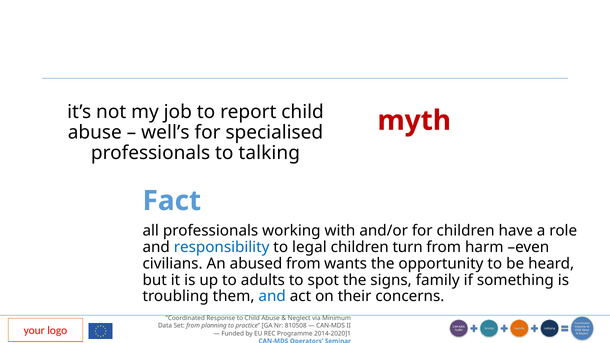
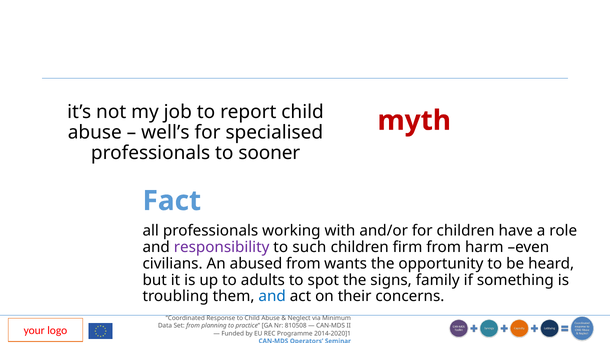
talking: talking -> sooner (269, 153)
responsibility colour: blue -> purple (222, 247)
legal: legal -> such (309, 247)
turn: turn -> firm (408, 247)
